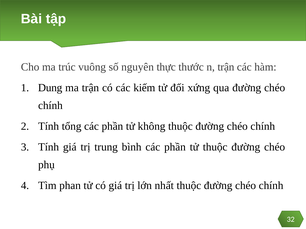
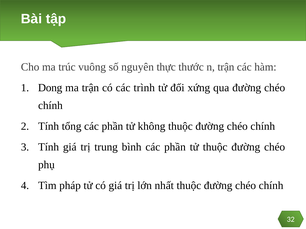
Dung: Dung -> Dong (50, 88)
kiếm: kiếm -> trình (144, 88)
phan: phan -> pháp (70, 186)
